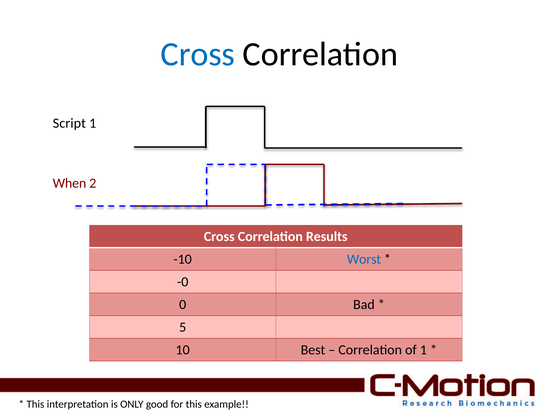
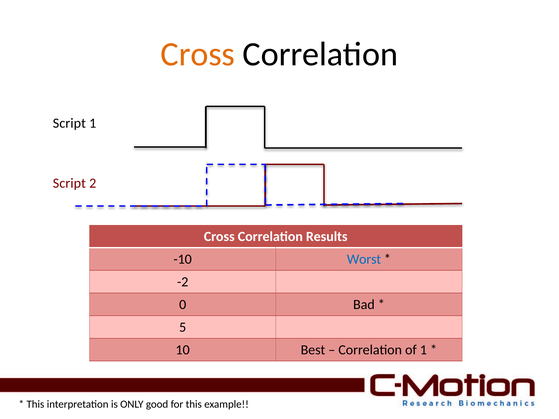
Cross colour: blue -> orange (198, 54)
When: When -> Script (69, 183)
-0: -0 -> -2 (183, 282)
